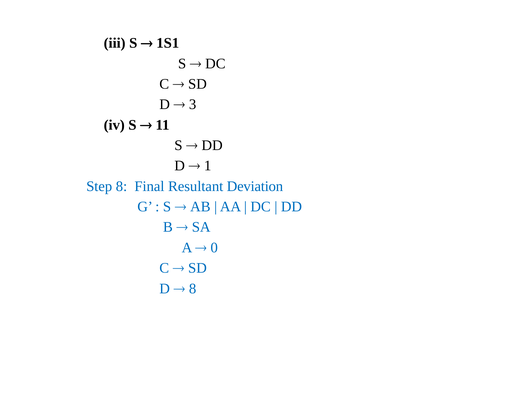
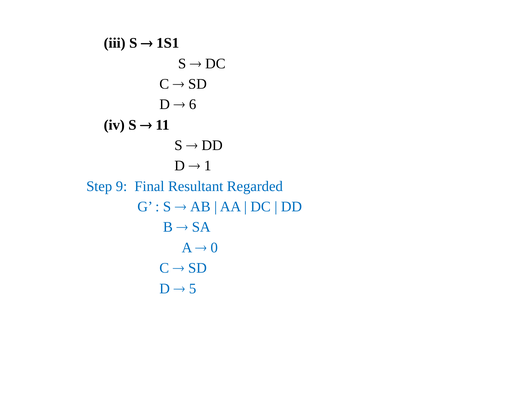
3: 3 -> 6 (193, 104)
Step 8: 8 -> 9 (121, 186)
Deviation: Deviation -> Regarded (255, 186)
8: 8 -> 5 (193, 288)
